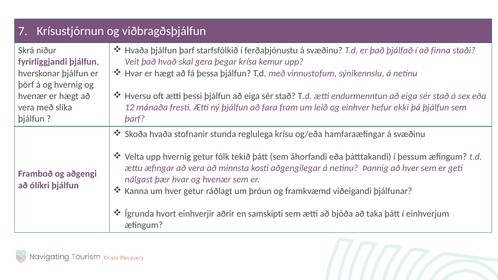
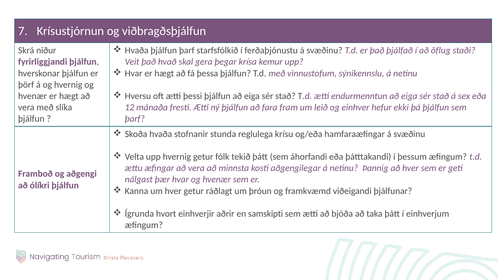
finna: finna -> öflug (441, 51)
